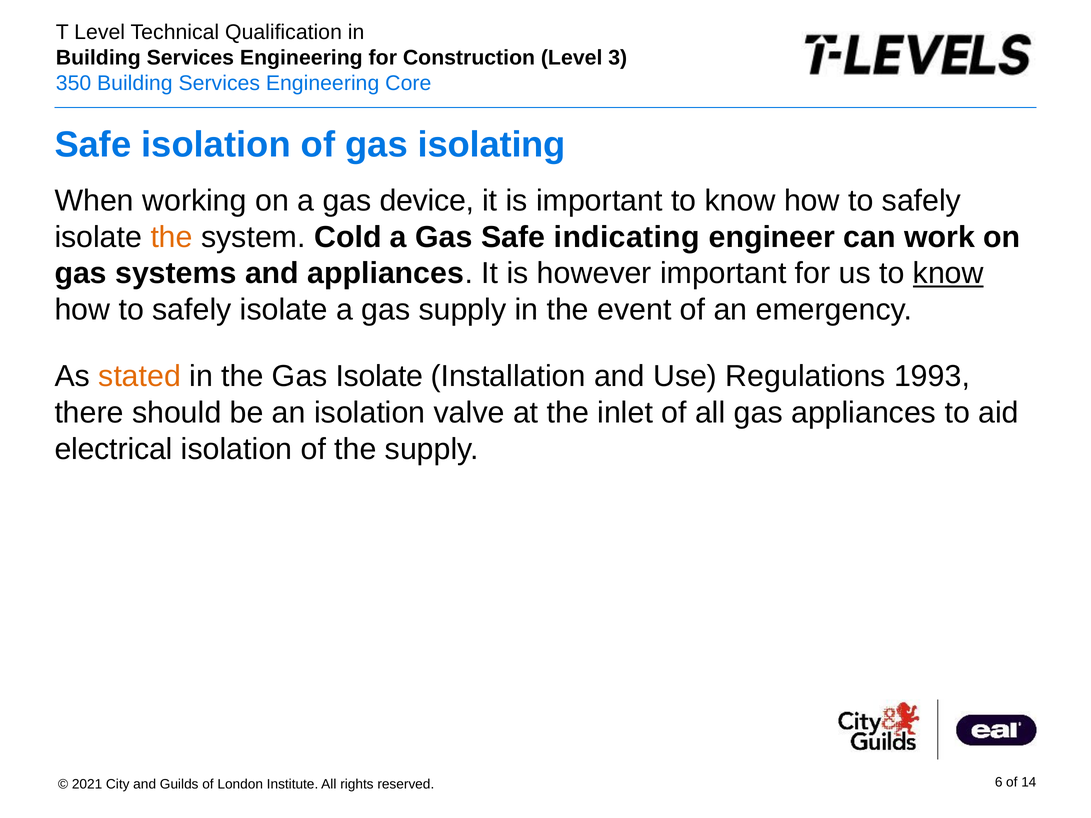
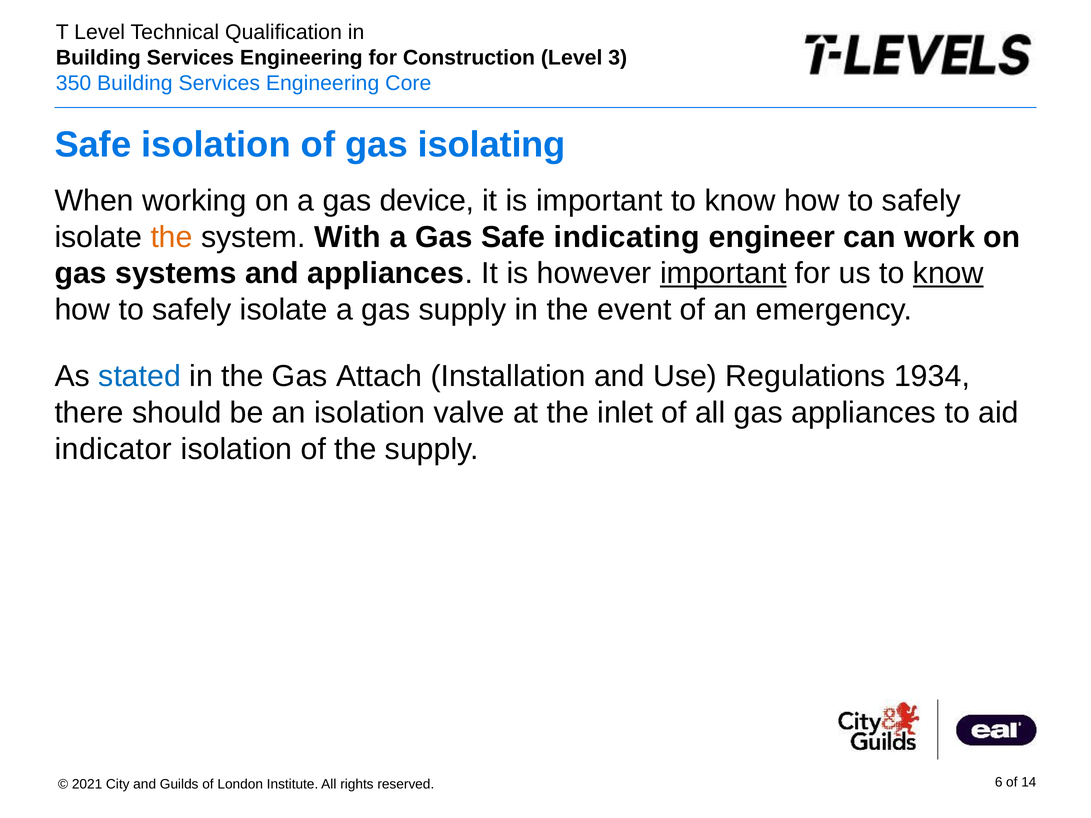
Cold: Cold -> With (348, 237)
important underline: none -> present (723, 273)
stated colour: orange -> blue (140, 377)
Gas Isolate: Isolate -> Attach (379, 377)
1993: 1993 -> 1934 (932, 377)
electrical: electrical -> indicator (113, 449)
